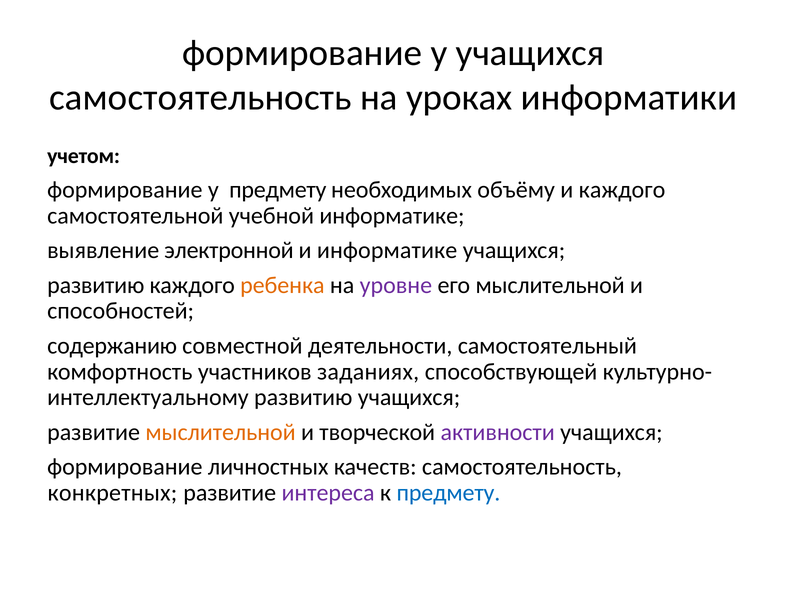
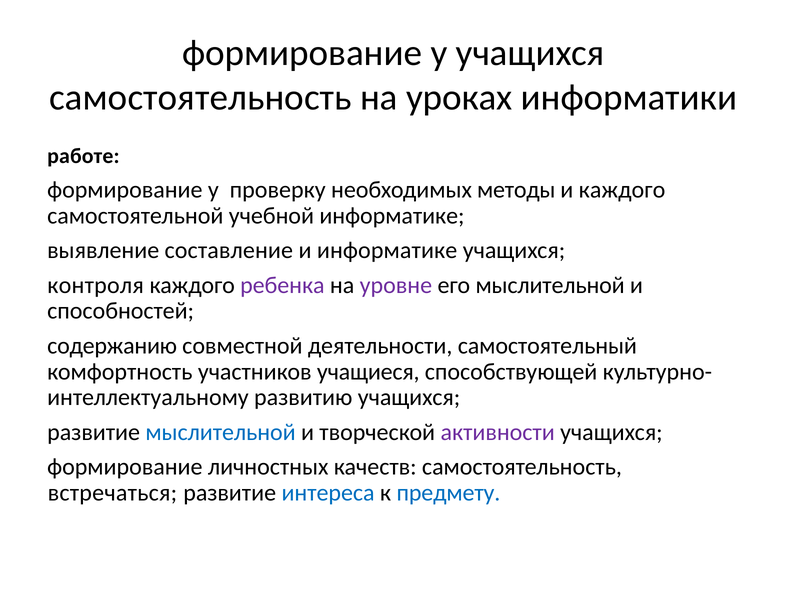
учетом: учетом -> работе (83, 156)
у предмету: предмету -> проверку (278, 190)
объёму: объёму -> методы (516, 190)
электронной: электронной -> составление (229, 251)
развитию: развитию -> контроля (96, 285)
ребенка colour: orange -> purple (282, 285)
заданиях: заданиях -> учащиеся (368, 372)
мыслительной colour: orange -> blue (221, 432)
конкретных: конкретных -> встречаться (112, 493)
интереса colour: purple -> blue (328, 493)
